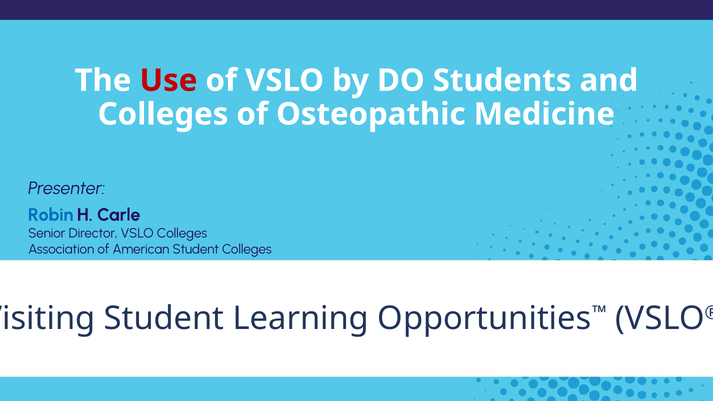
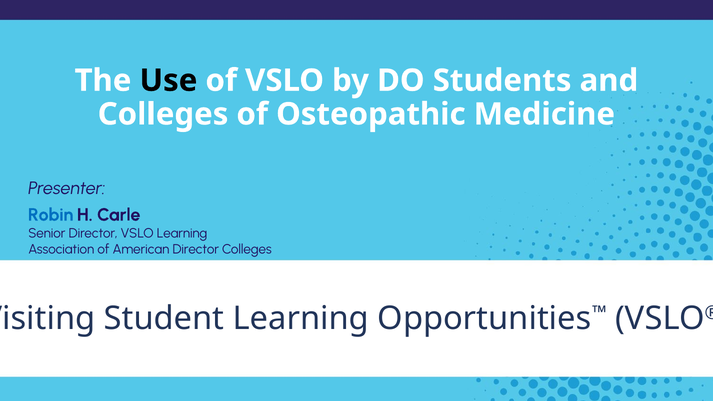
Use colour: red -> black (168, 81)
VSLO Colleges: Colleges -> Learning (182, 234)
American Student: Student -> Director (196, 250)
